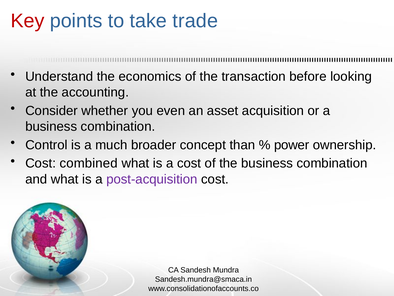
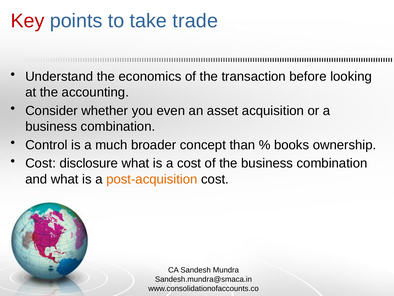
power: power -> books (292, 145)
combined: combined -> disclosure (89, 163)
post-acquisition colour: purple -> orange (152, 179)
